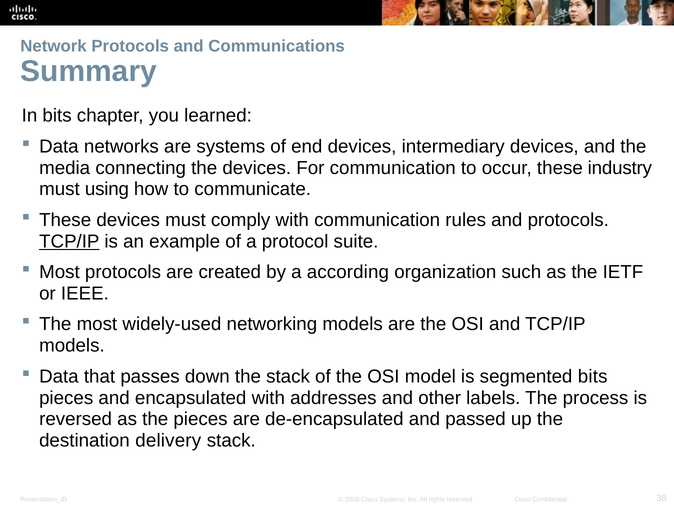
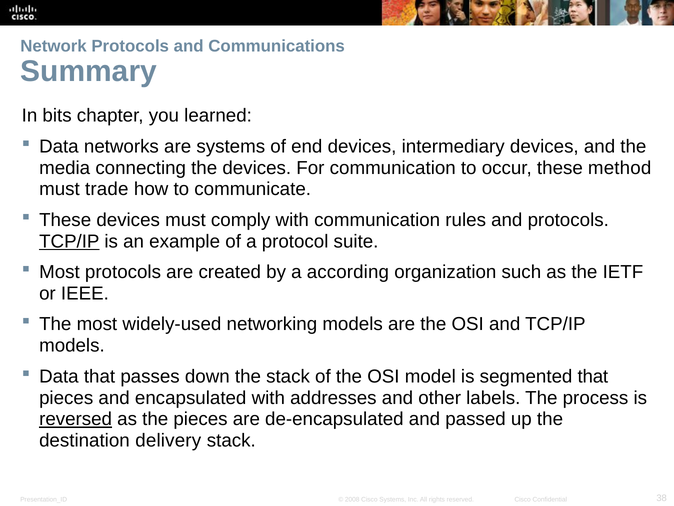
industry: industry -> method (620, 168)
using: using -> trade (107, 189)
segmented bits: bits -> that (593, 376)
reversed underline: none -> present (76, 419)
